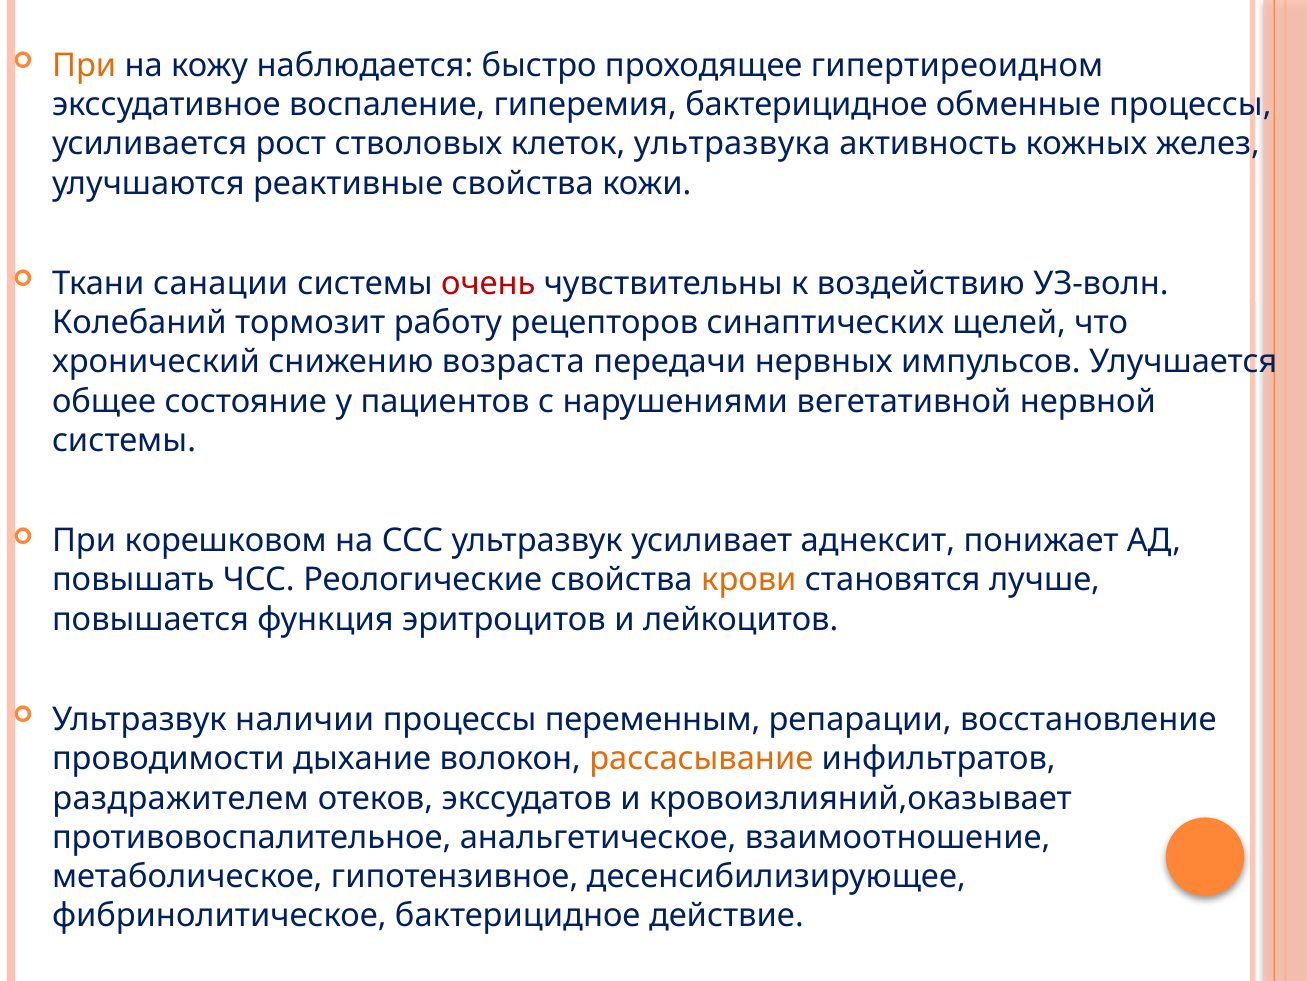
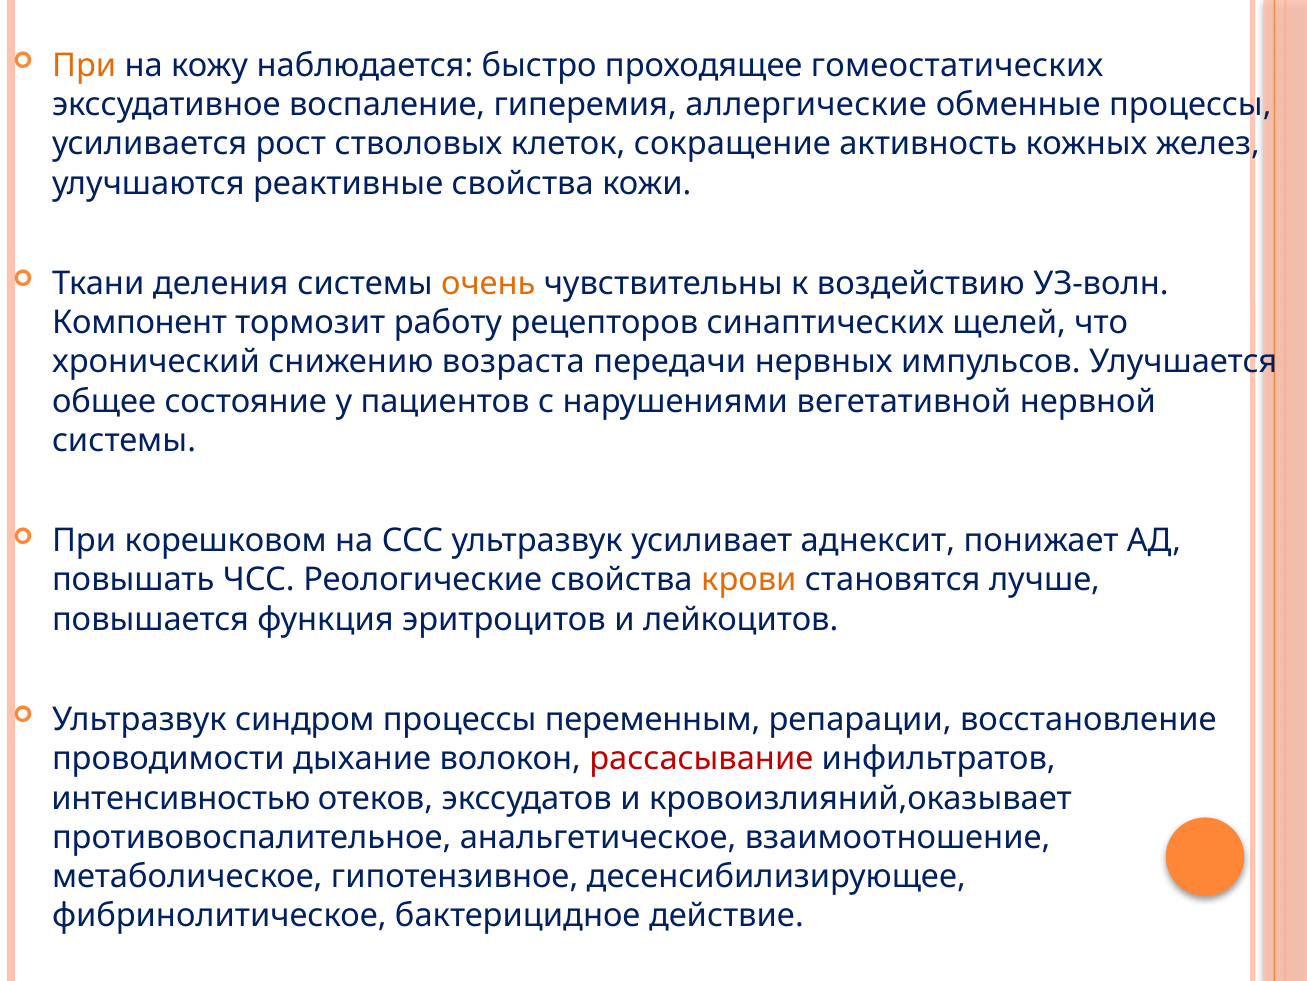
гипертиреоидном: гипертиреоидном -> гомеостатических (957, 66)
гиперемия бактерицидное: бактерицидное -> аллергические (806, 105)
ультразвука: ультразвука -> сокращение (732, 144)
санации: санации -> деления (221, 283)
очень colour: red -> orange (488, 283)
Колебаний: Колебаний -> Компонент (140, 323)
наличии: наличии -> синдром (305, 719)
рассасывание colour: orange -> red (701, 758)
раздражителем: раздражителем -> интенсивностью (181, 798)
